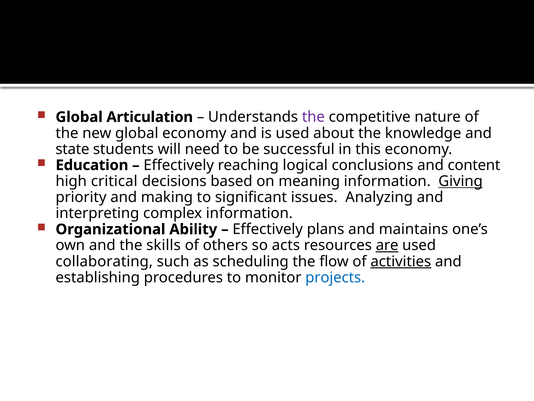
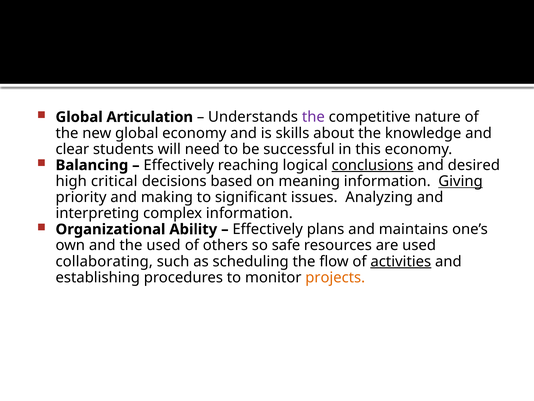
is used: used -> skills (292, 133)
state: state -> clear (72, 149)
Education: Education -> Balancing (92, 165)
conclusions underline: none -> present (373, 165)
content: content -> desired (474, 165)
the skills: skills -> used (164, 245)
acts: acts -> safe (286, 245)
are underline: present -> none (387, 245)
projects colour: blue -> orange (335, 277)
